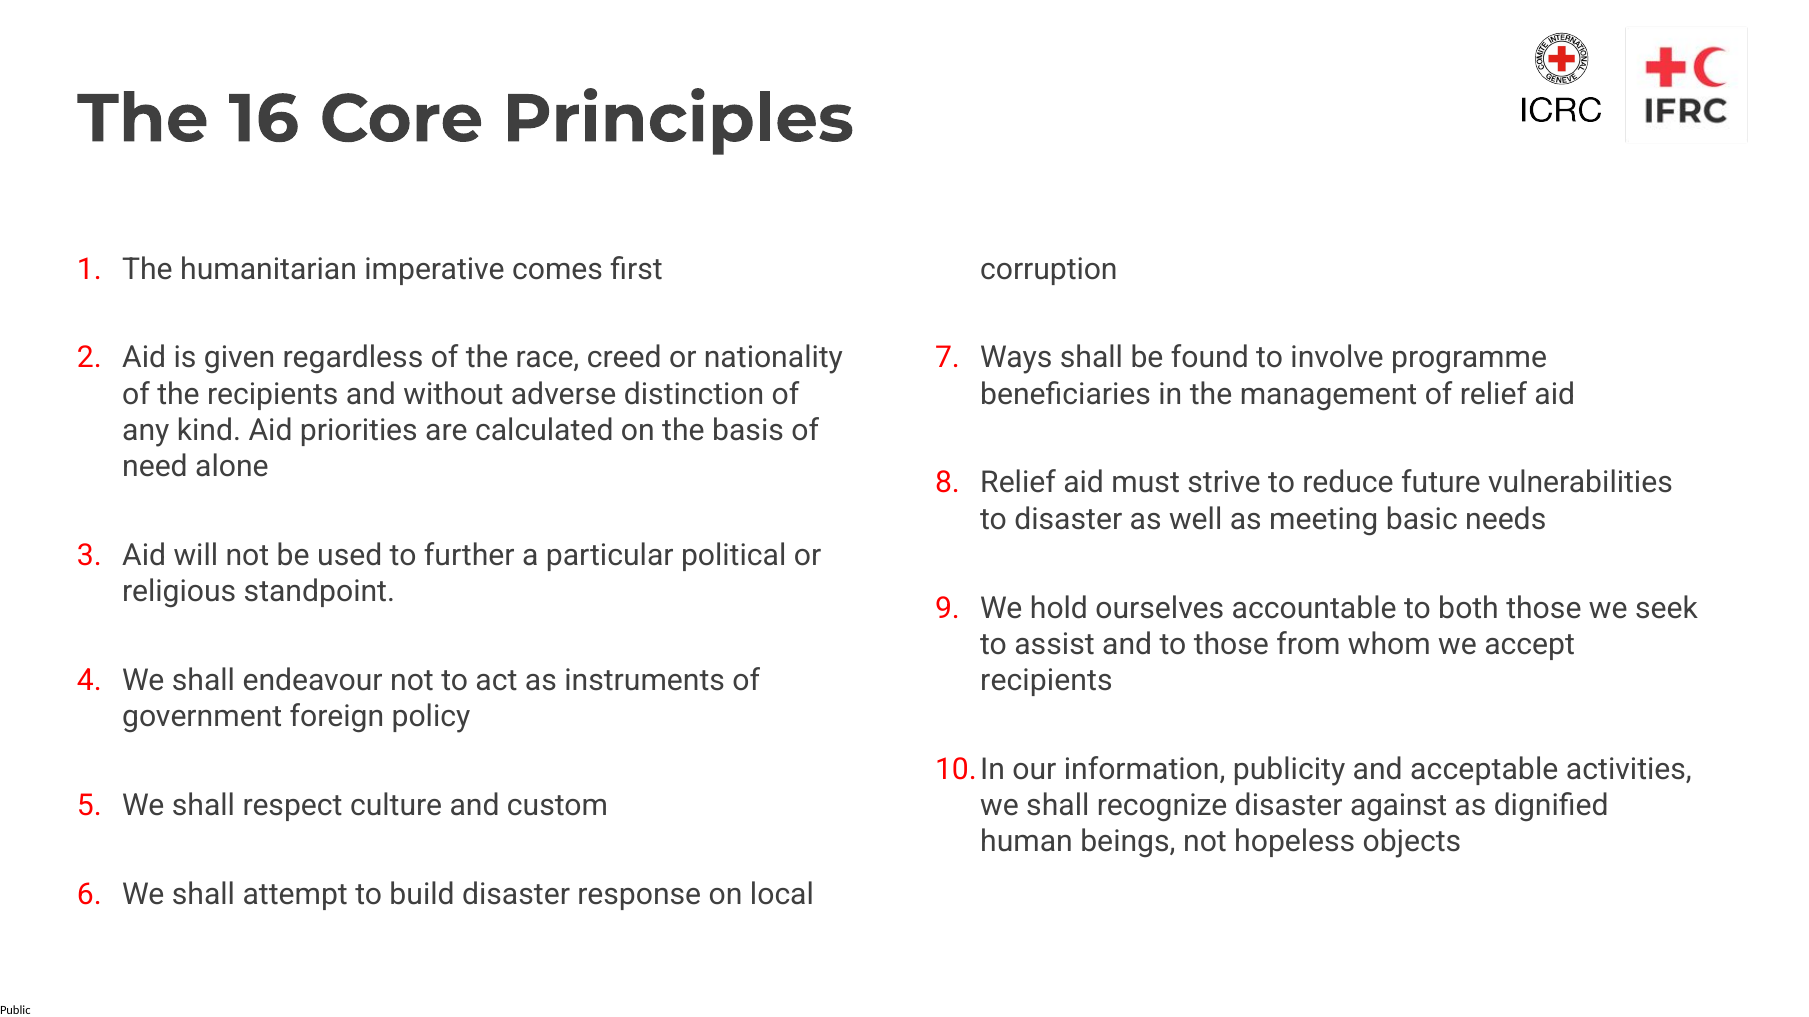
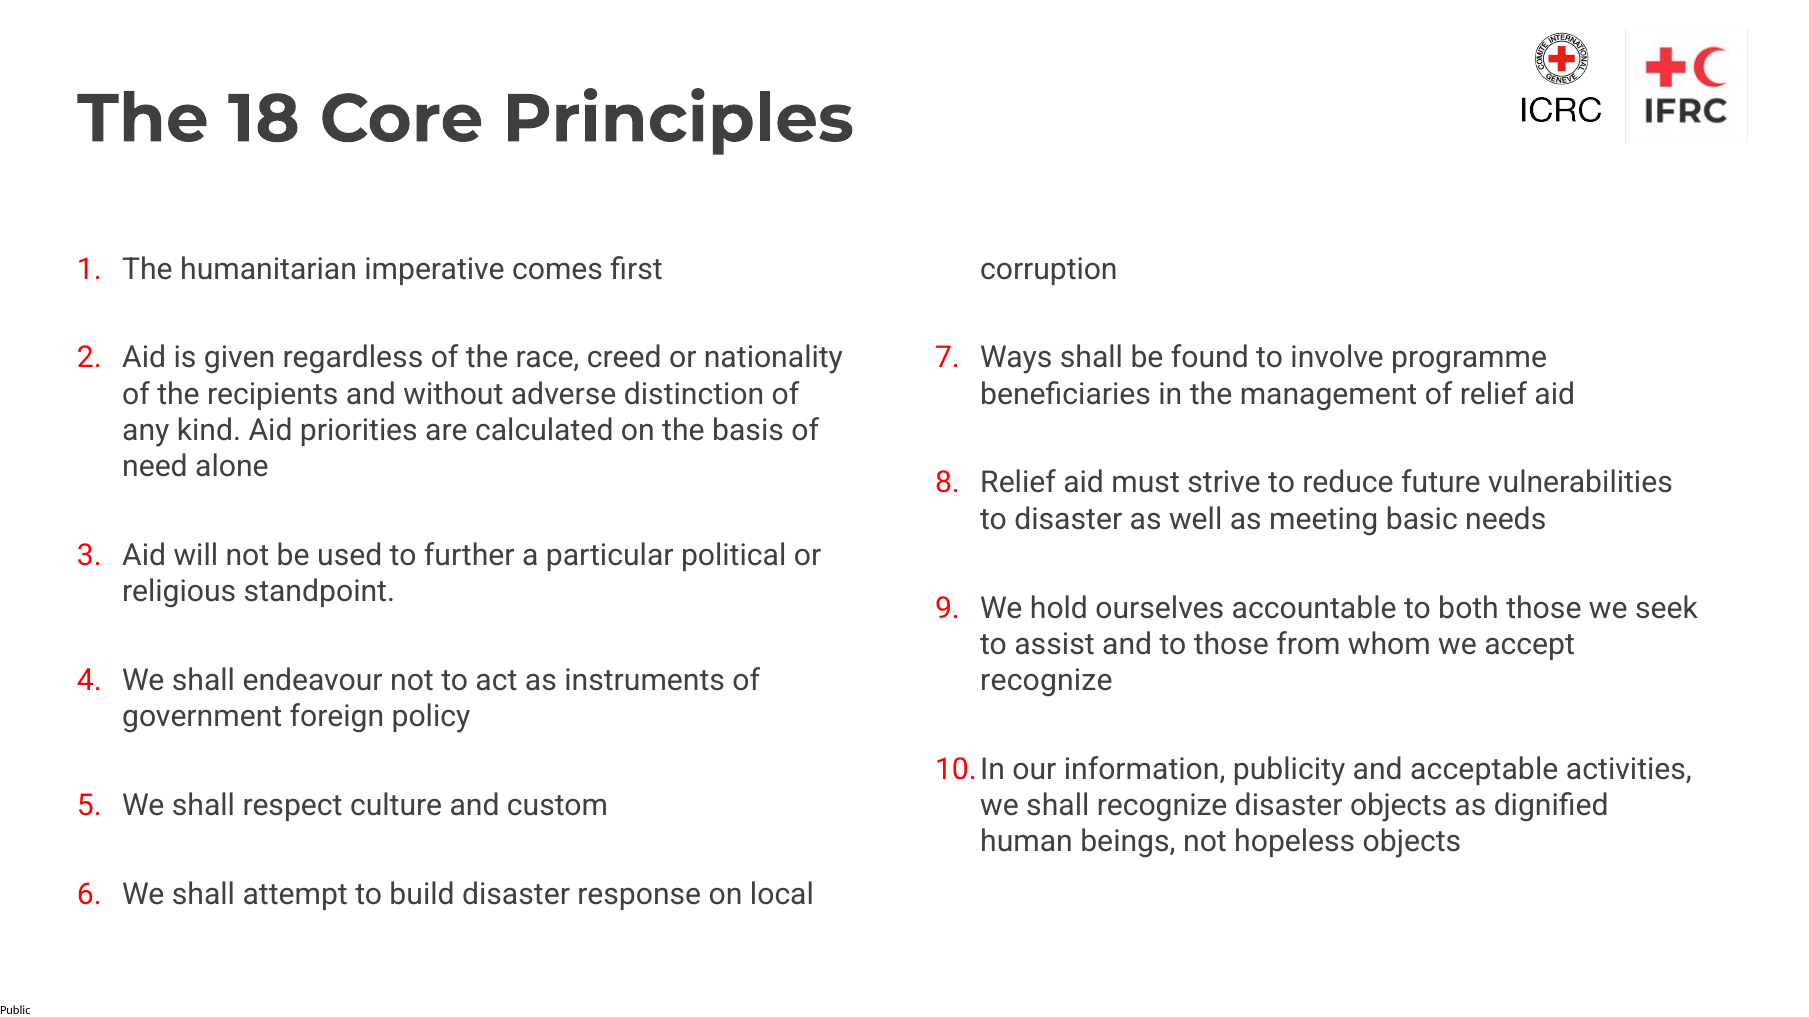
16: 16 -> 18 (264, 119)
recipients: recipients -> recognize (1046, 681)
disaster against: against -> objects (1399, 806)
